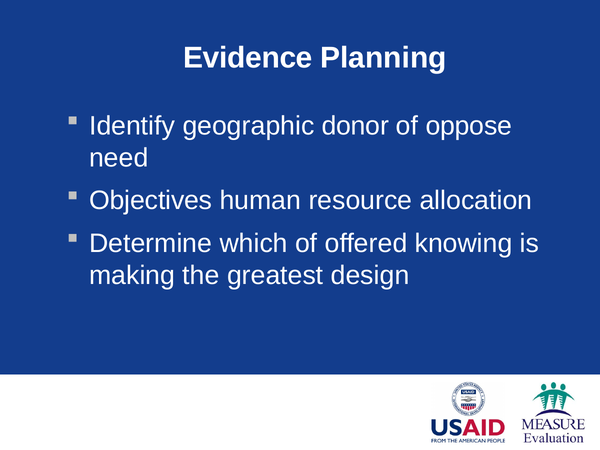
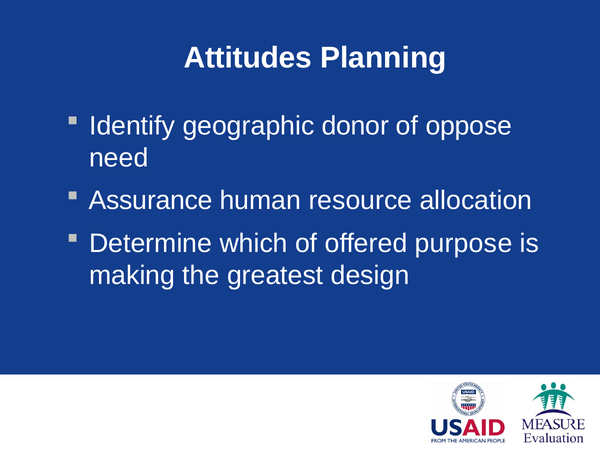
Evidence: Evidence -> Attitudes (248, 58)
Objectives: Objectives -> Assurance (151, 201)
knowing: knowing -> purpose (464, 243)
